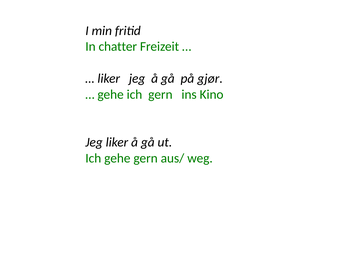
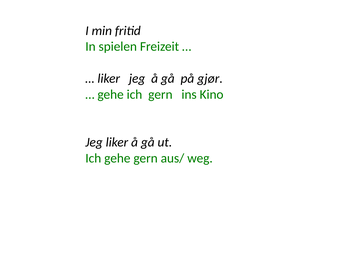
chatter: chatter -> spielen (118, 47)
